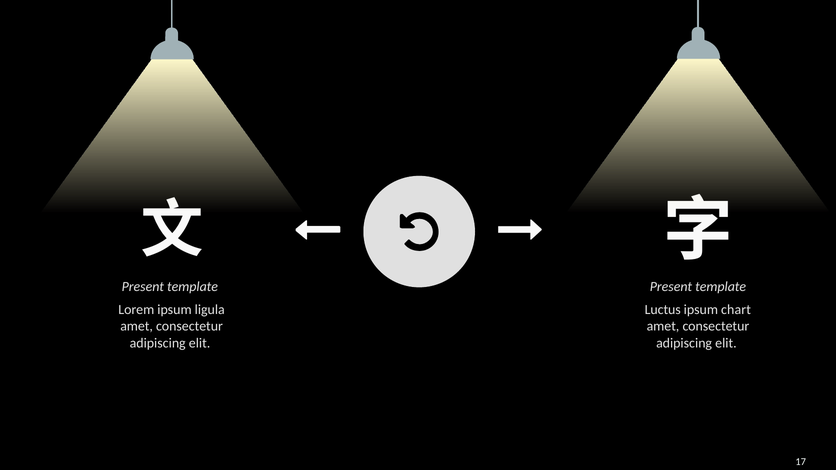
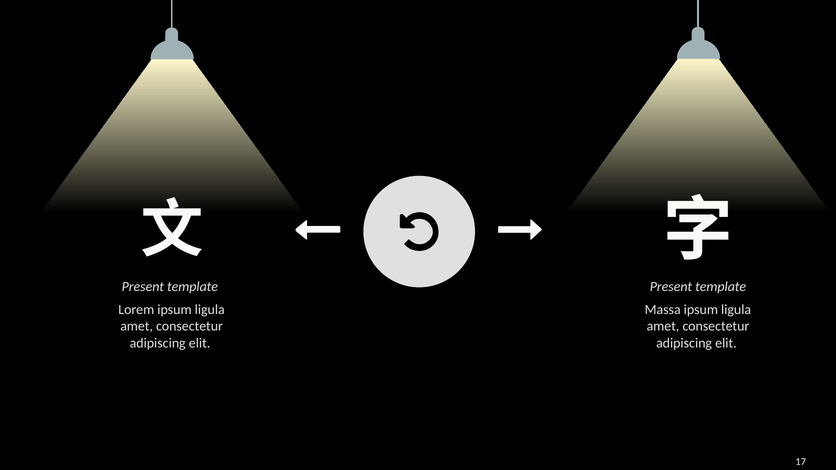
Luctus: Luctus -> Massa (663, 310)
chart: chart -> ligula (736, 310)
